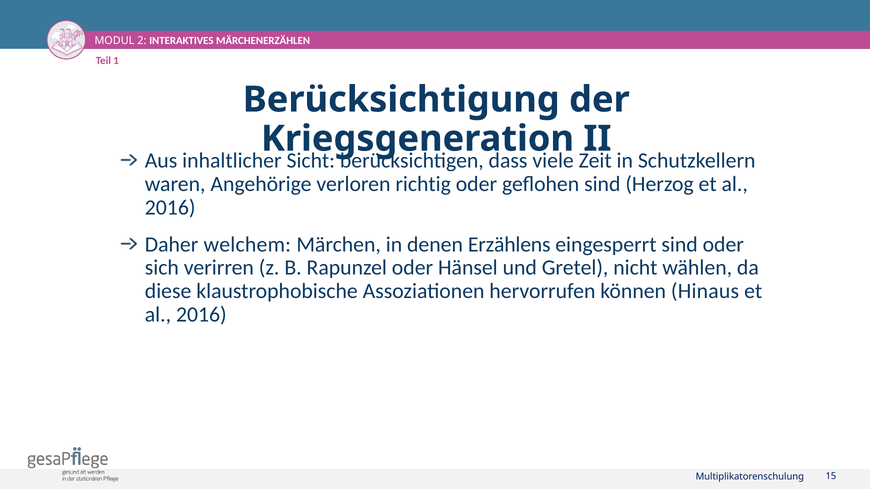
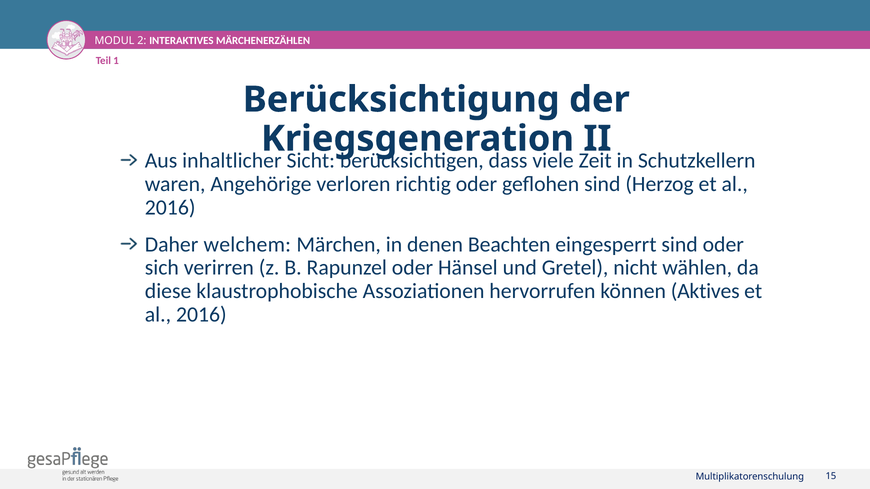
Erzählens: Erzählens -> Beachten (509, 245)
Hinaus: Hinaus -> Aktives (705, 291)
